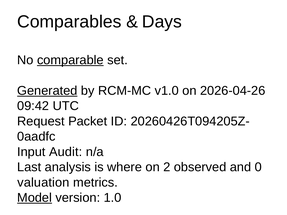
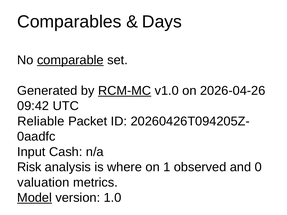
Generated underline: present -> none (47, 91)
RCM-MC underline: none -> present (125, 91)
Request: Request -> Reliable (41, 121)
Audit: Audit -> Cash (66, 152)
Last: Last -> Risk (29, 167)
2: 2 -> 1 (167, 167)
